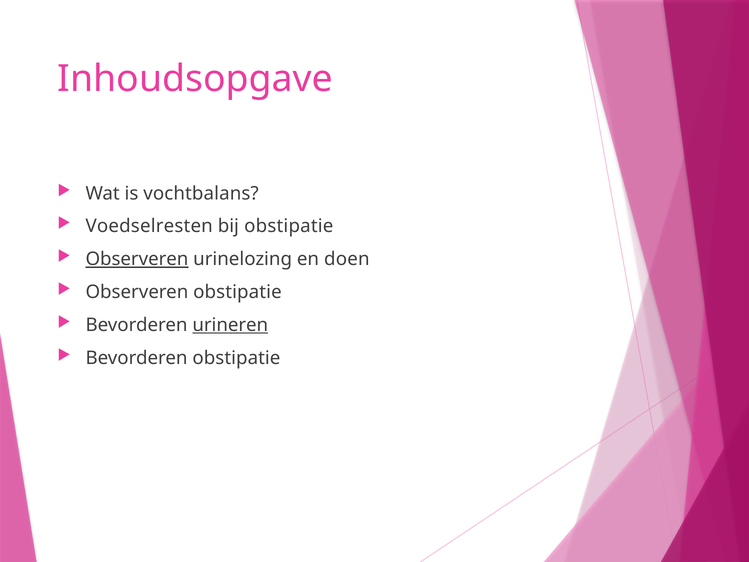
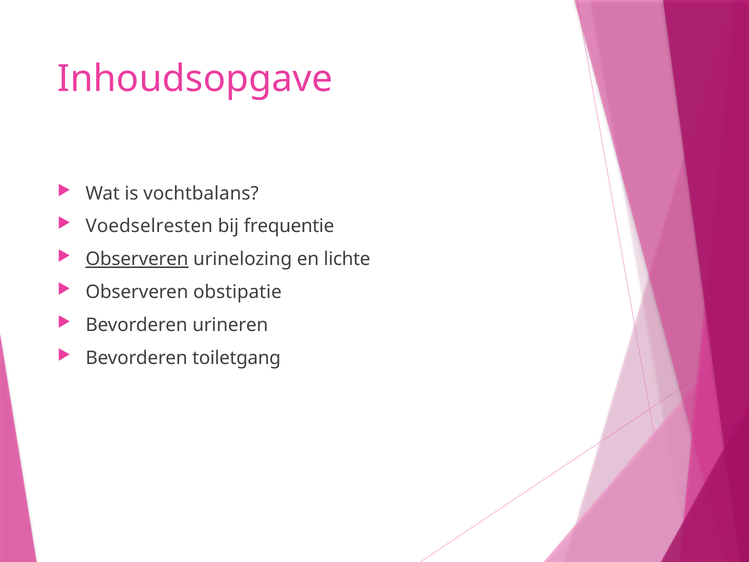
bij obstipatie: obstipatie -> frequentie (289, 226)
doen: doen -> lichte (347, 259)
urineren underline: present -> none (230, 325)
Bevorderen obstipatie: obstipatie -> toiletgang (237, 358)
